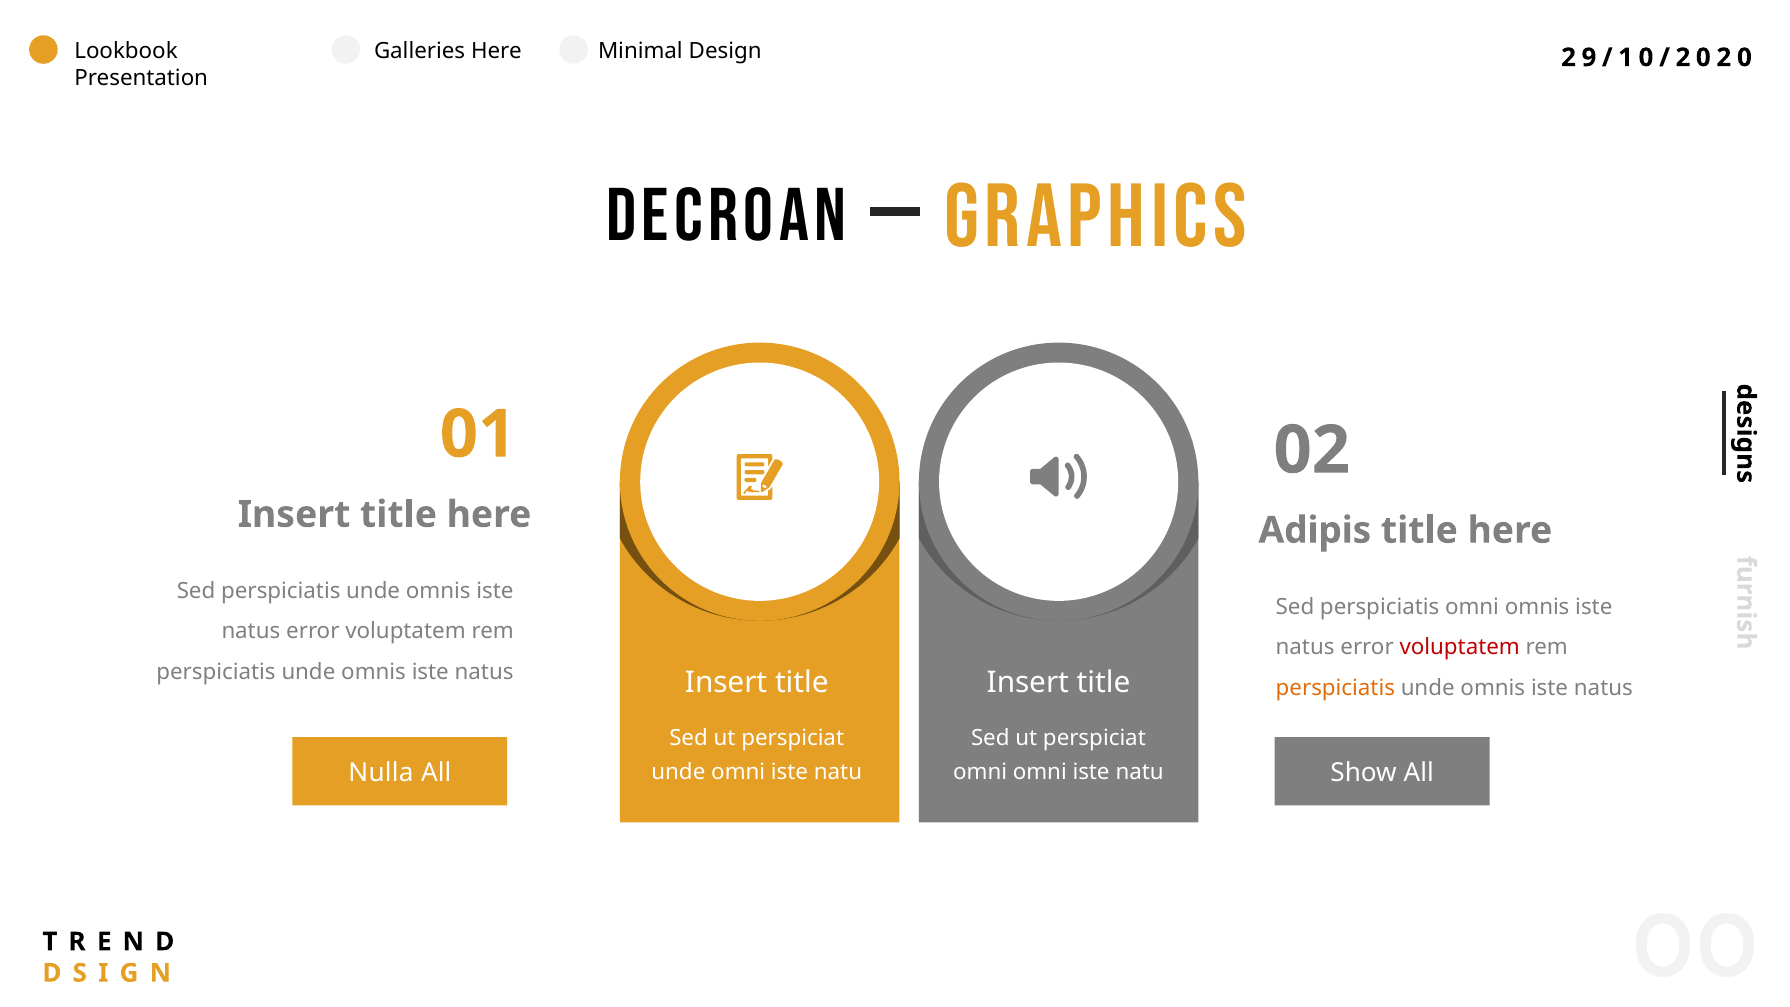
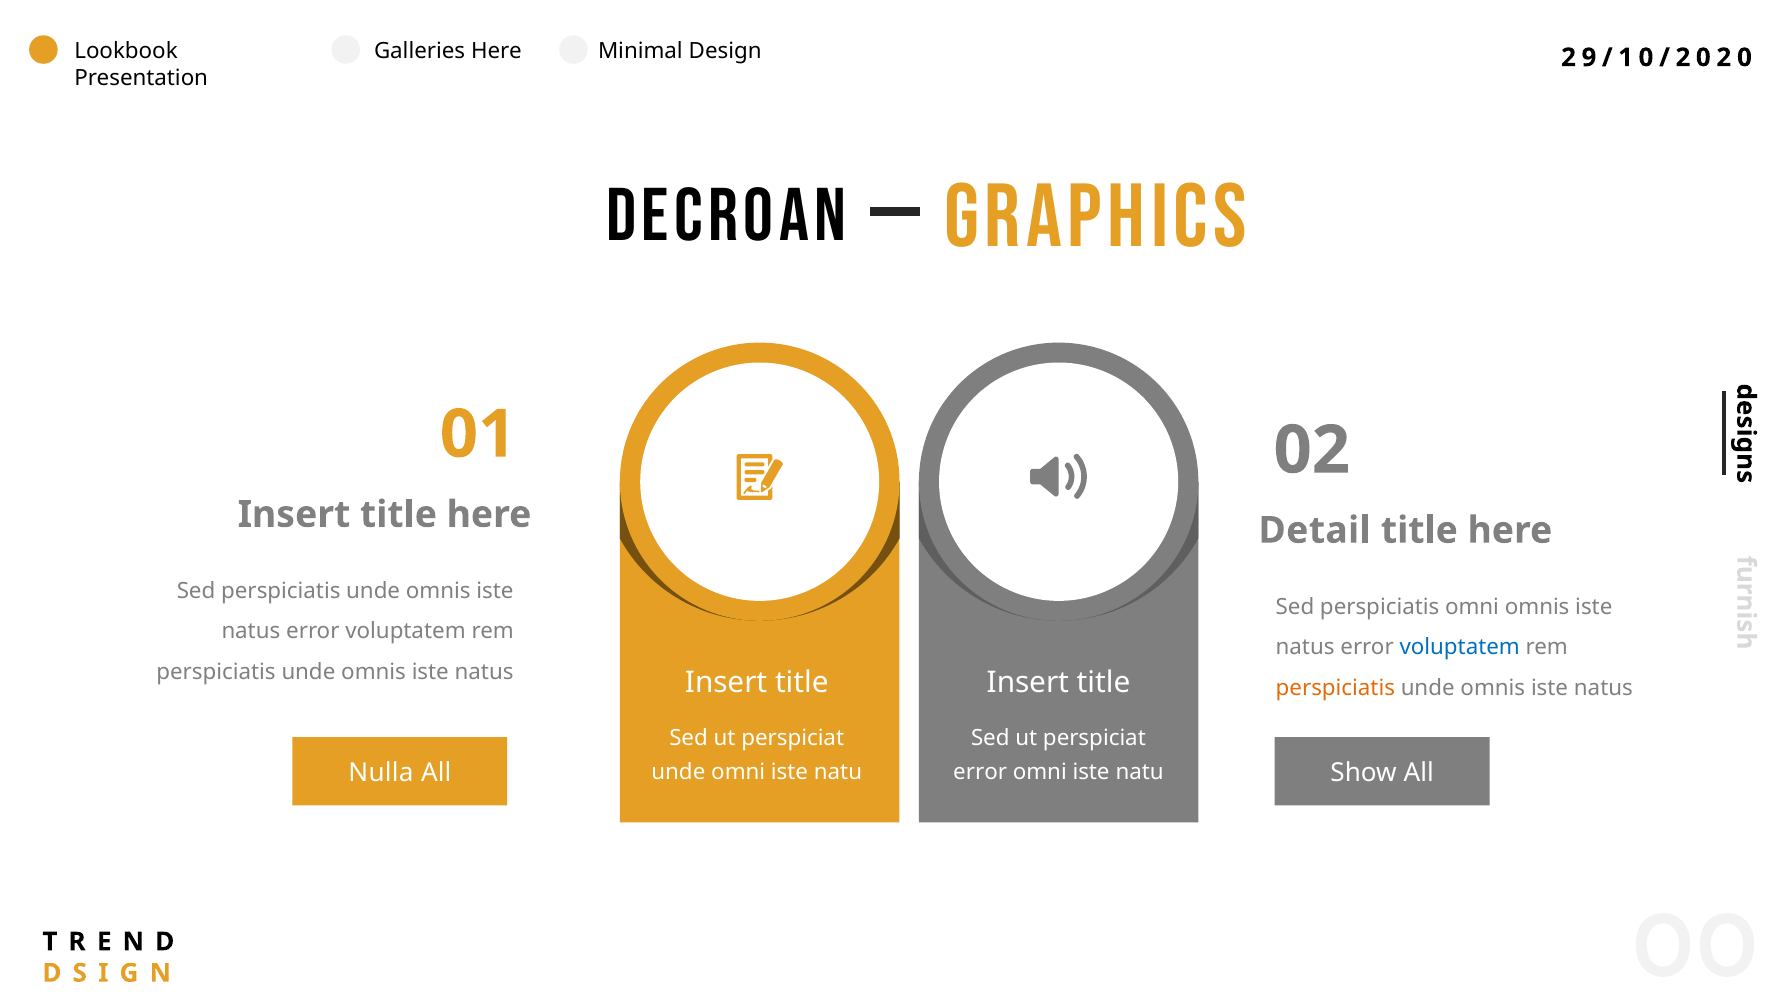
Adipis: Adipis -> Detail (1315, 530)
voluptatem colour: red -> blue (1460, 647)
omni: omni -> error (980, 772)
